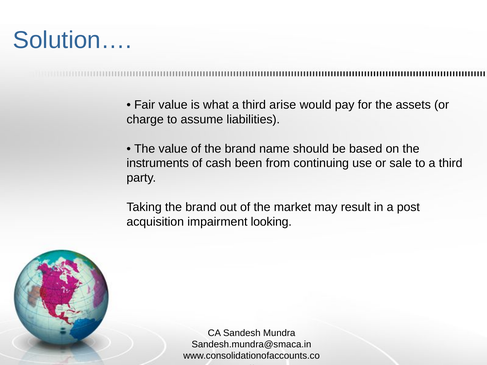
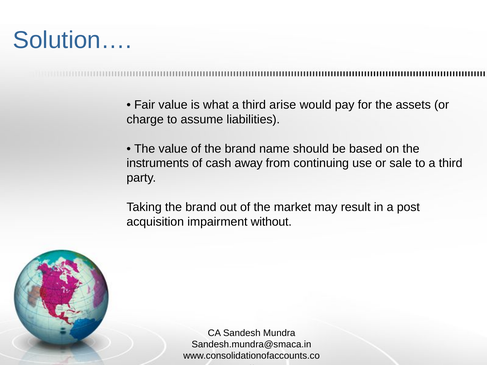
been: been -> away (249, 163)
looking: looking -> without (271, 222)
